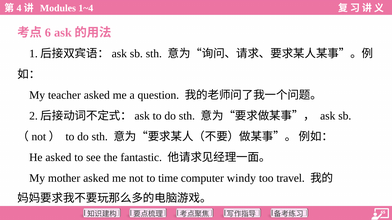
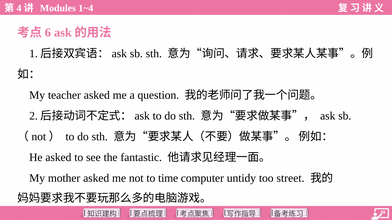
windy: windy -> untidy (241, 179)
travel: travel -> street (290, 179)
